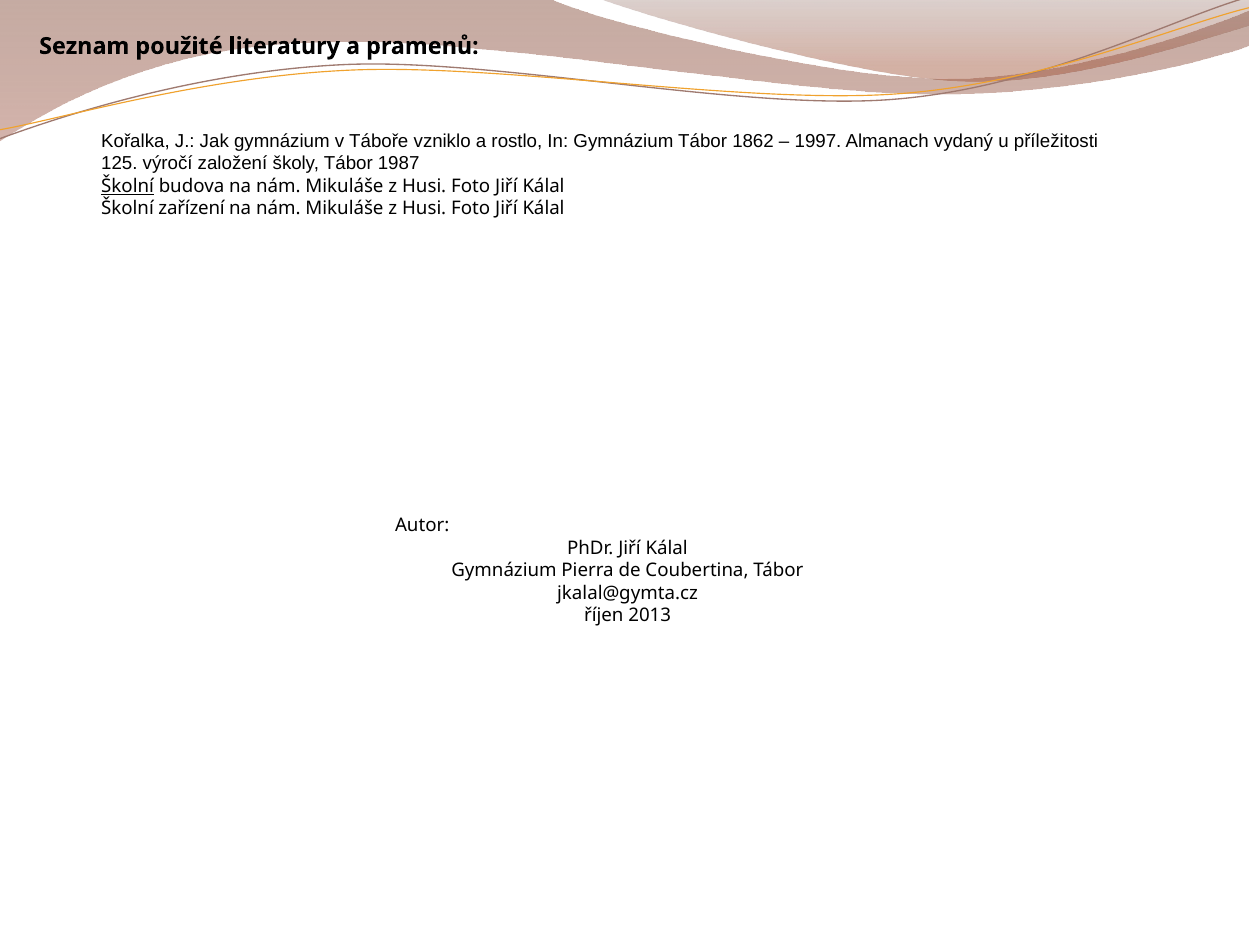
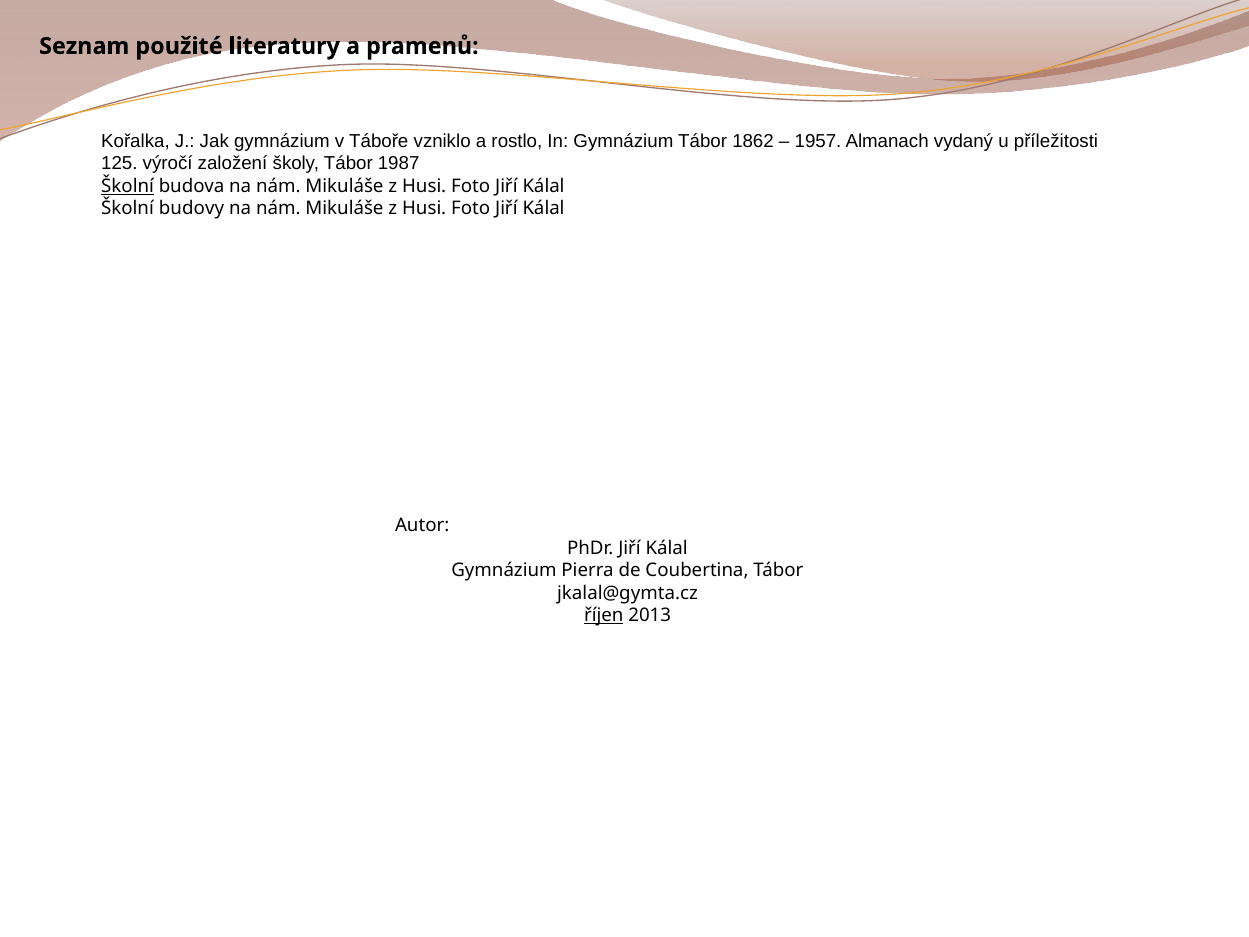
1997: 1997 -> 1957 (818, 141)
zařízení: zařízení -> budovy (192, 209)
říjen underline: none -> present (604, 615)
